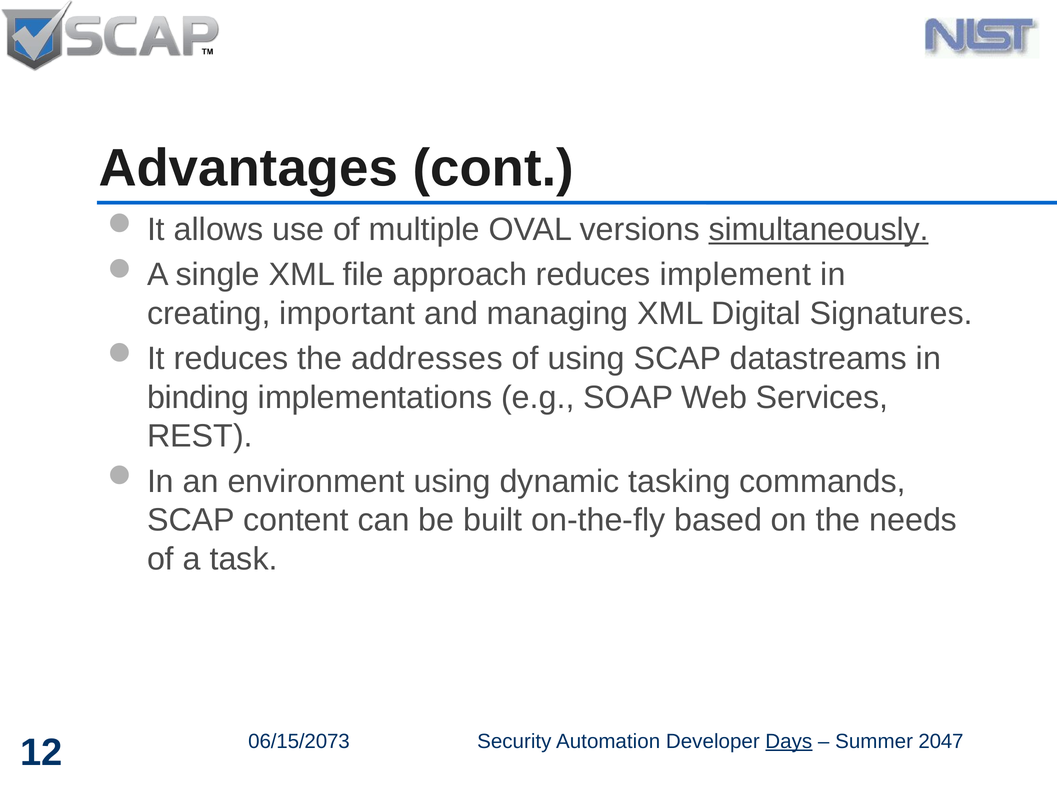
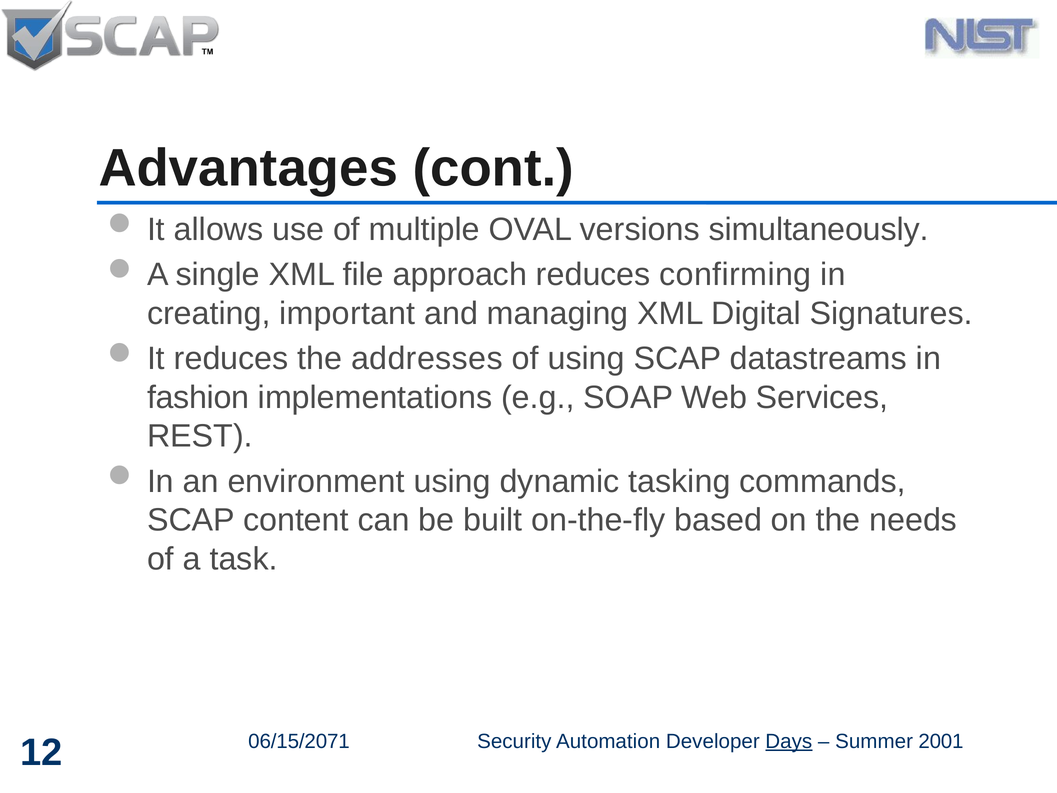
simultaneously underline: present -> none (819, 229)
implement: implement -> confirming (735, 275)
binding: binding -> fashion (198, 397)
06/15/2073: 06/15/2073 -> 06/15/2071 (299, 741)
2047: 2047 -> 2001 (941, 741)
